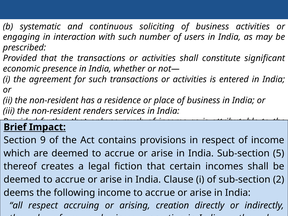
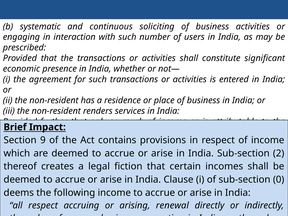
5: 5 -> 2 (279, 153)
2: 2 -> 0 (279, 180)
creation: creation -> renewal (172, 205)
